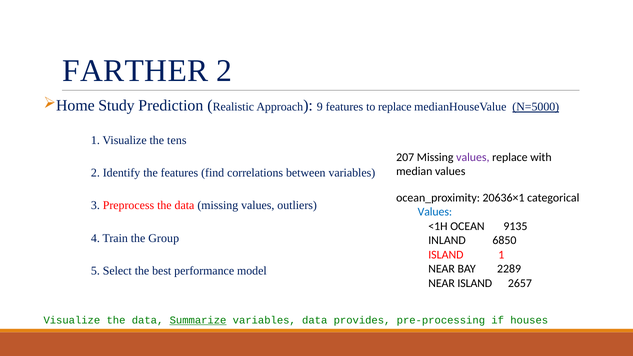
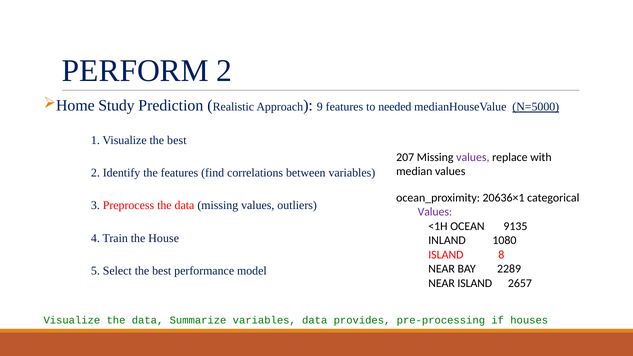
FARTHER: FARTHER -> PERFORM (135, 71)
to replace: replace -> needed (395, 107)
Visualize the tens: tens -> best (177, 140)
Values colour: blue -> purple (435, 212)
Group: Group -> House (164, 238)
6850: 6850 -> 1080 (504, 241)
ISLAND 1: 1 -> 8 (501, 255)
Summarize underline: present -> none (198, 320)
